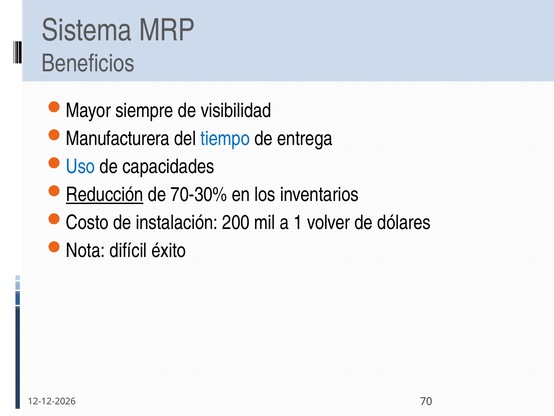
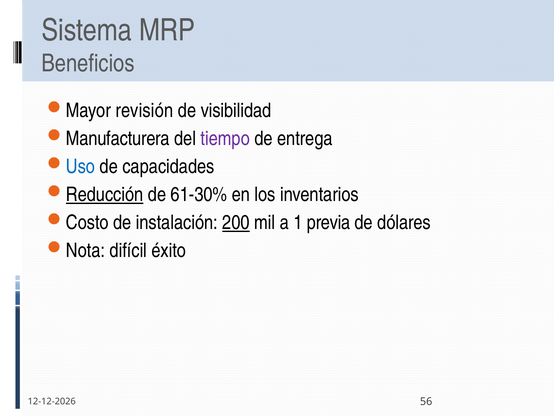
siempre: siempre -> revisión (144, 110)
tiempo colour: blue -> purple (225, 138)
70-30%: 70-30% -> 61-30% (199, 194)
200 underline: none -> present (236, 222)
volver: volver -> previa (329, 222)
70: 70 -> 56 (426, 401)
